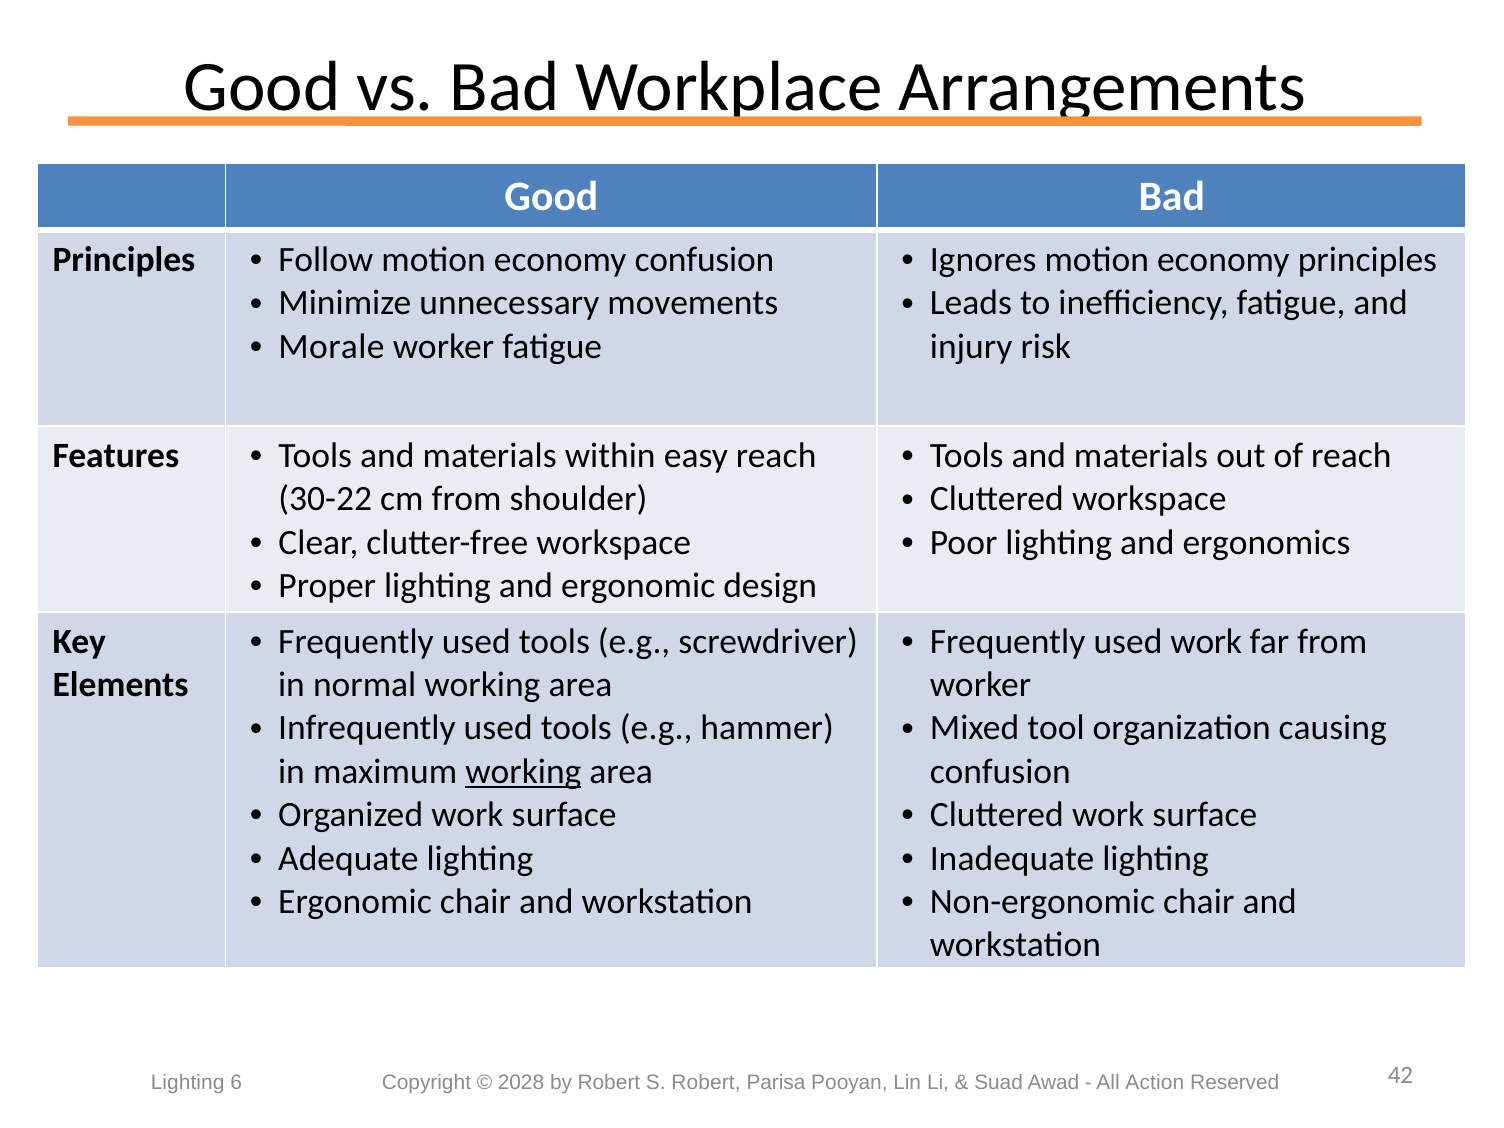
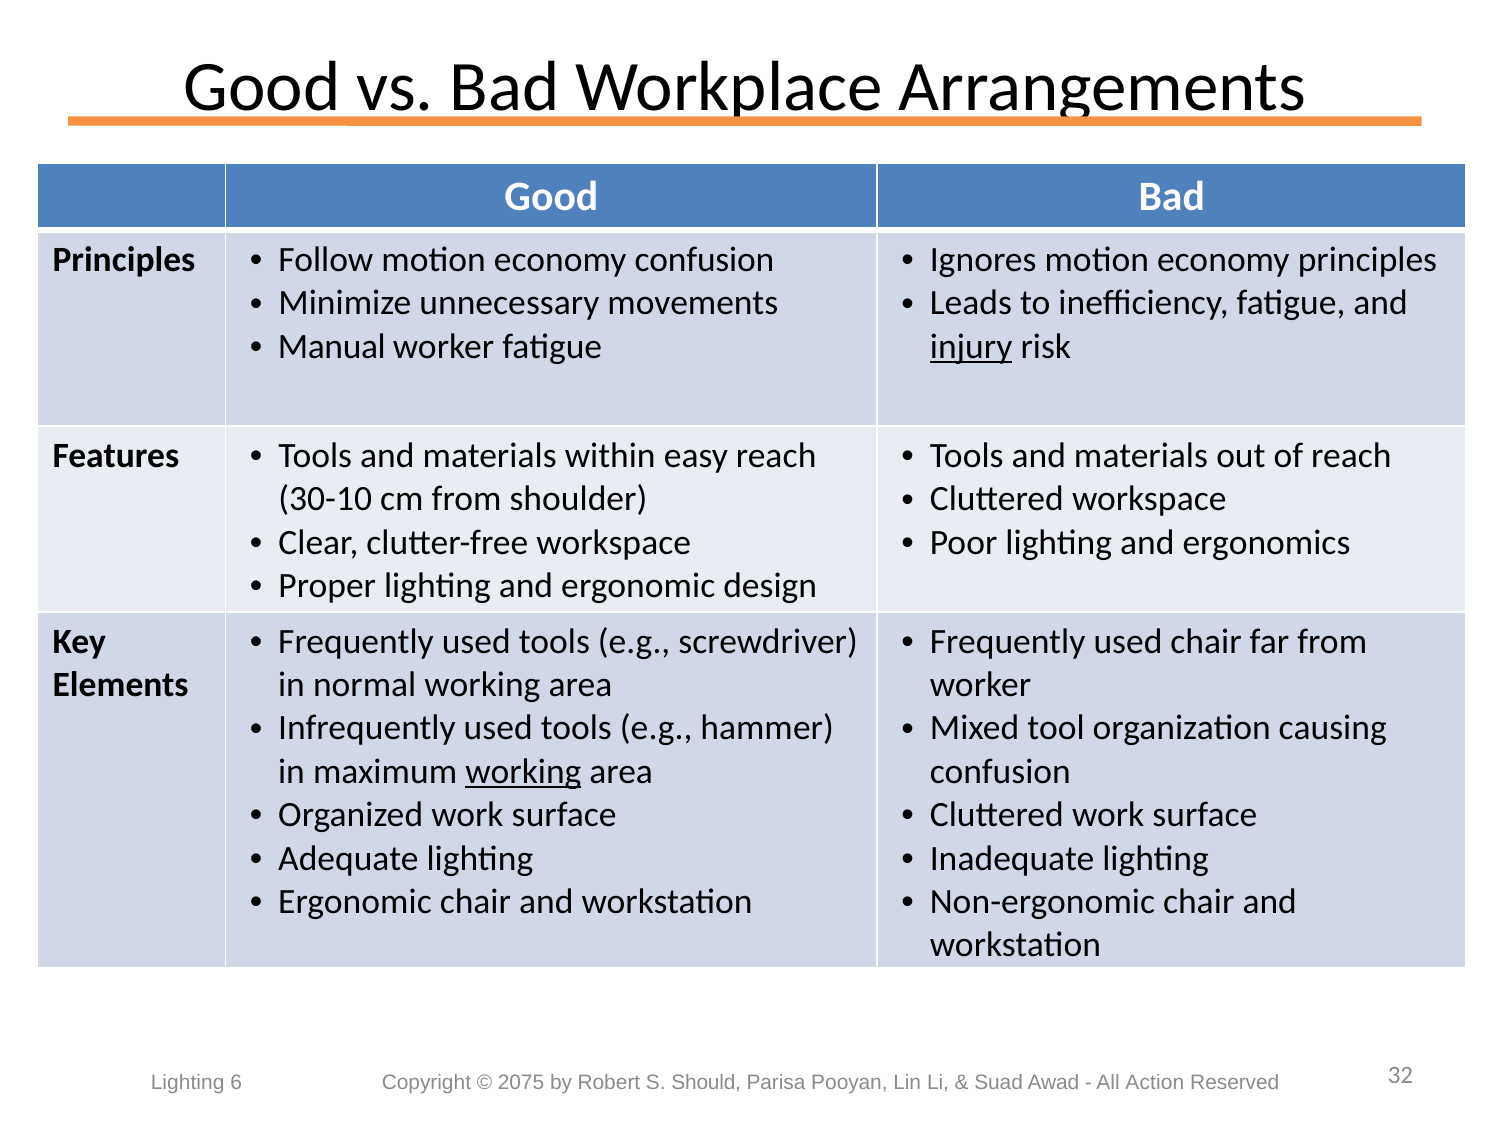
Morale: Morale -> Manual (332, 347)
injury underline: none -> present (971, 347)
30-22: 30-22 -> 30-10 (325, 499)
used work: work -> chair (1206, 641)
2028: 2028 -> 2075 (521, 1082)
S Robert: Robert -> Should (706, 1082)
42: 42 -> 32 (1400, 1075)
